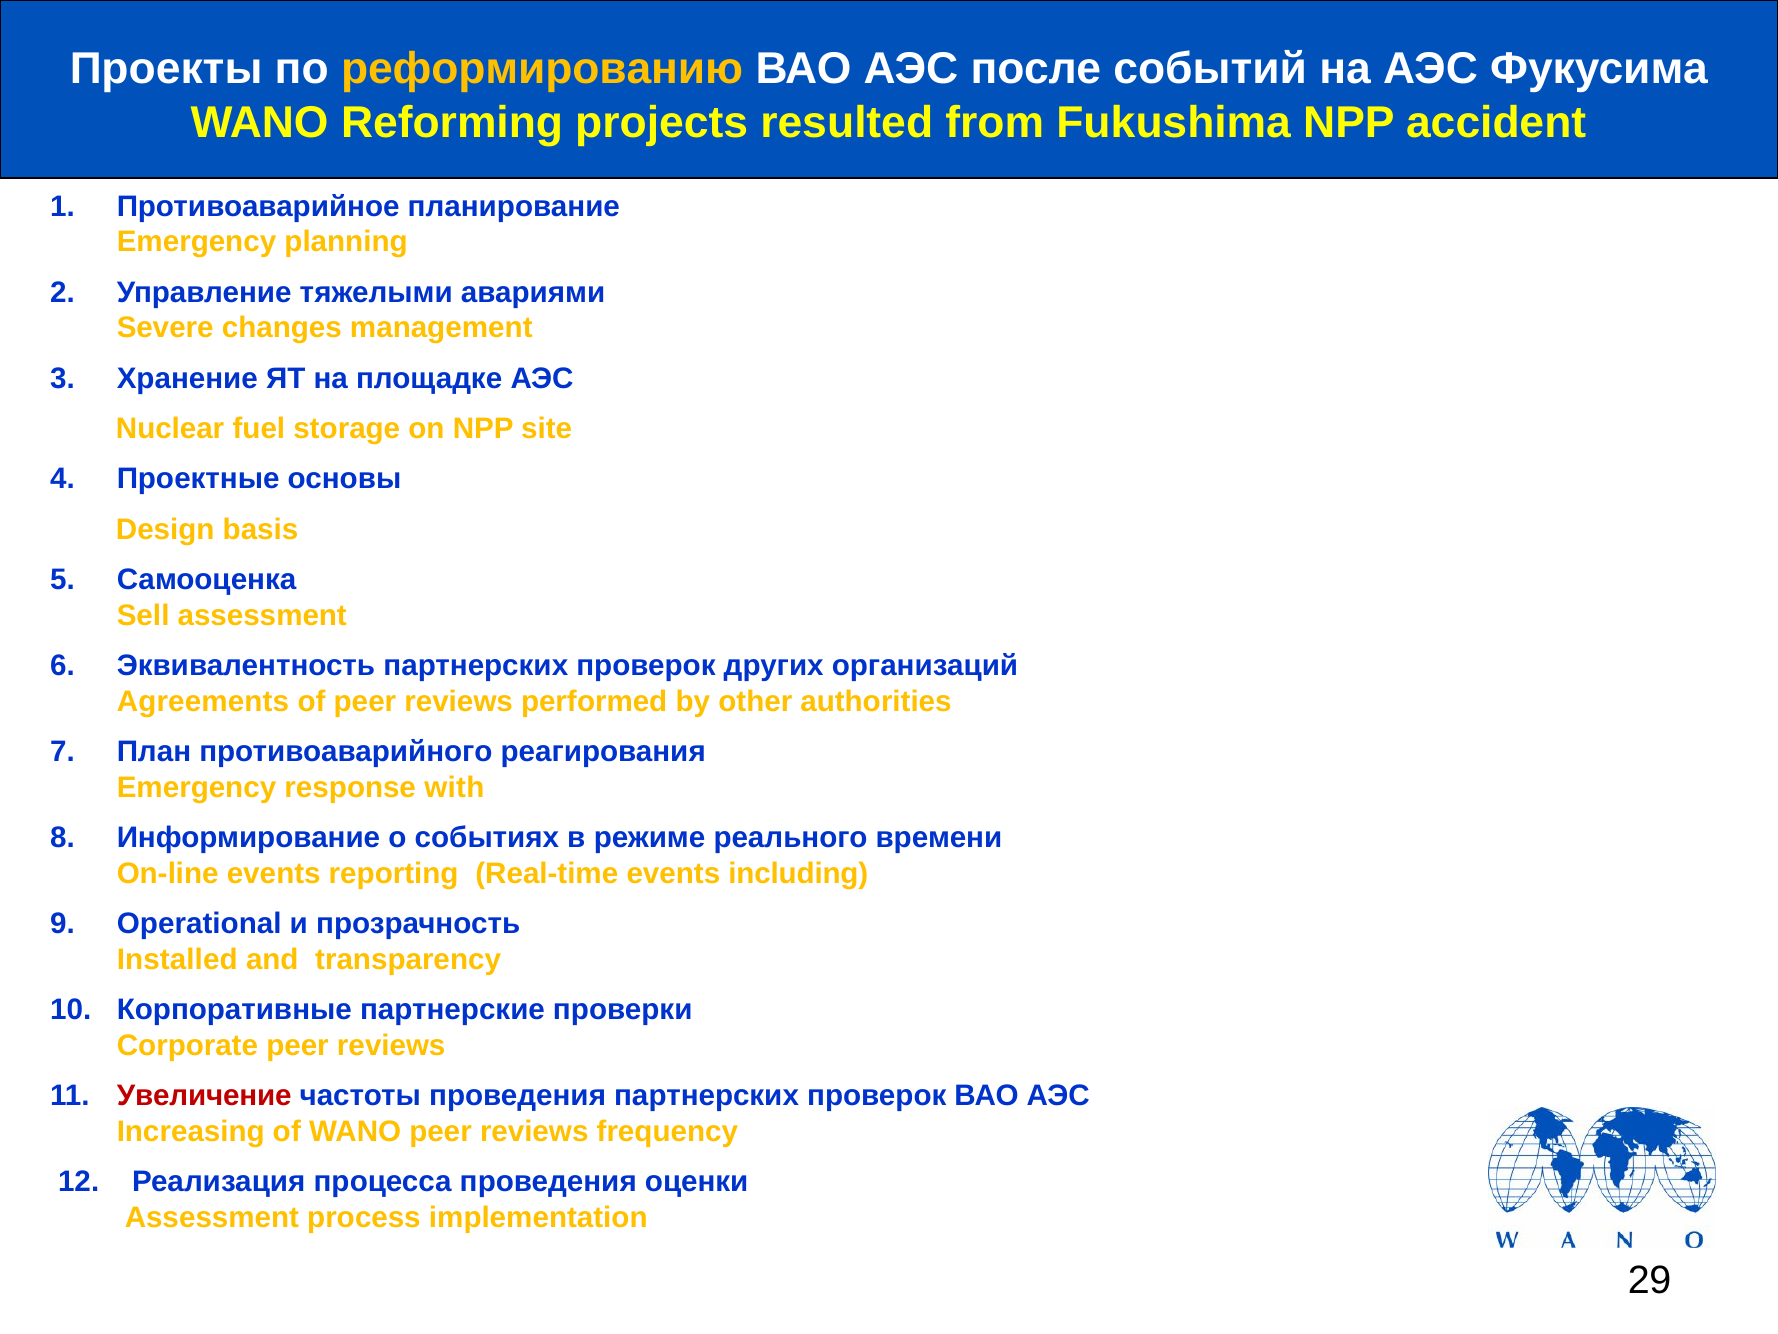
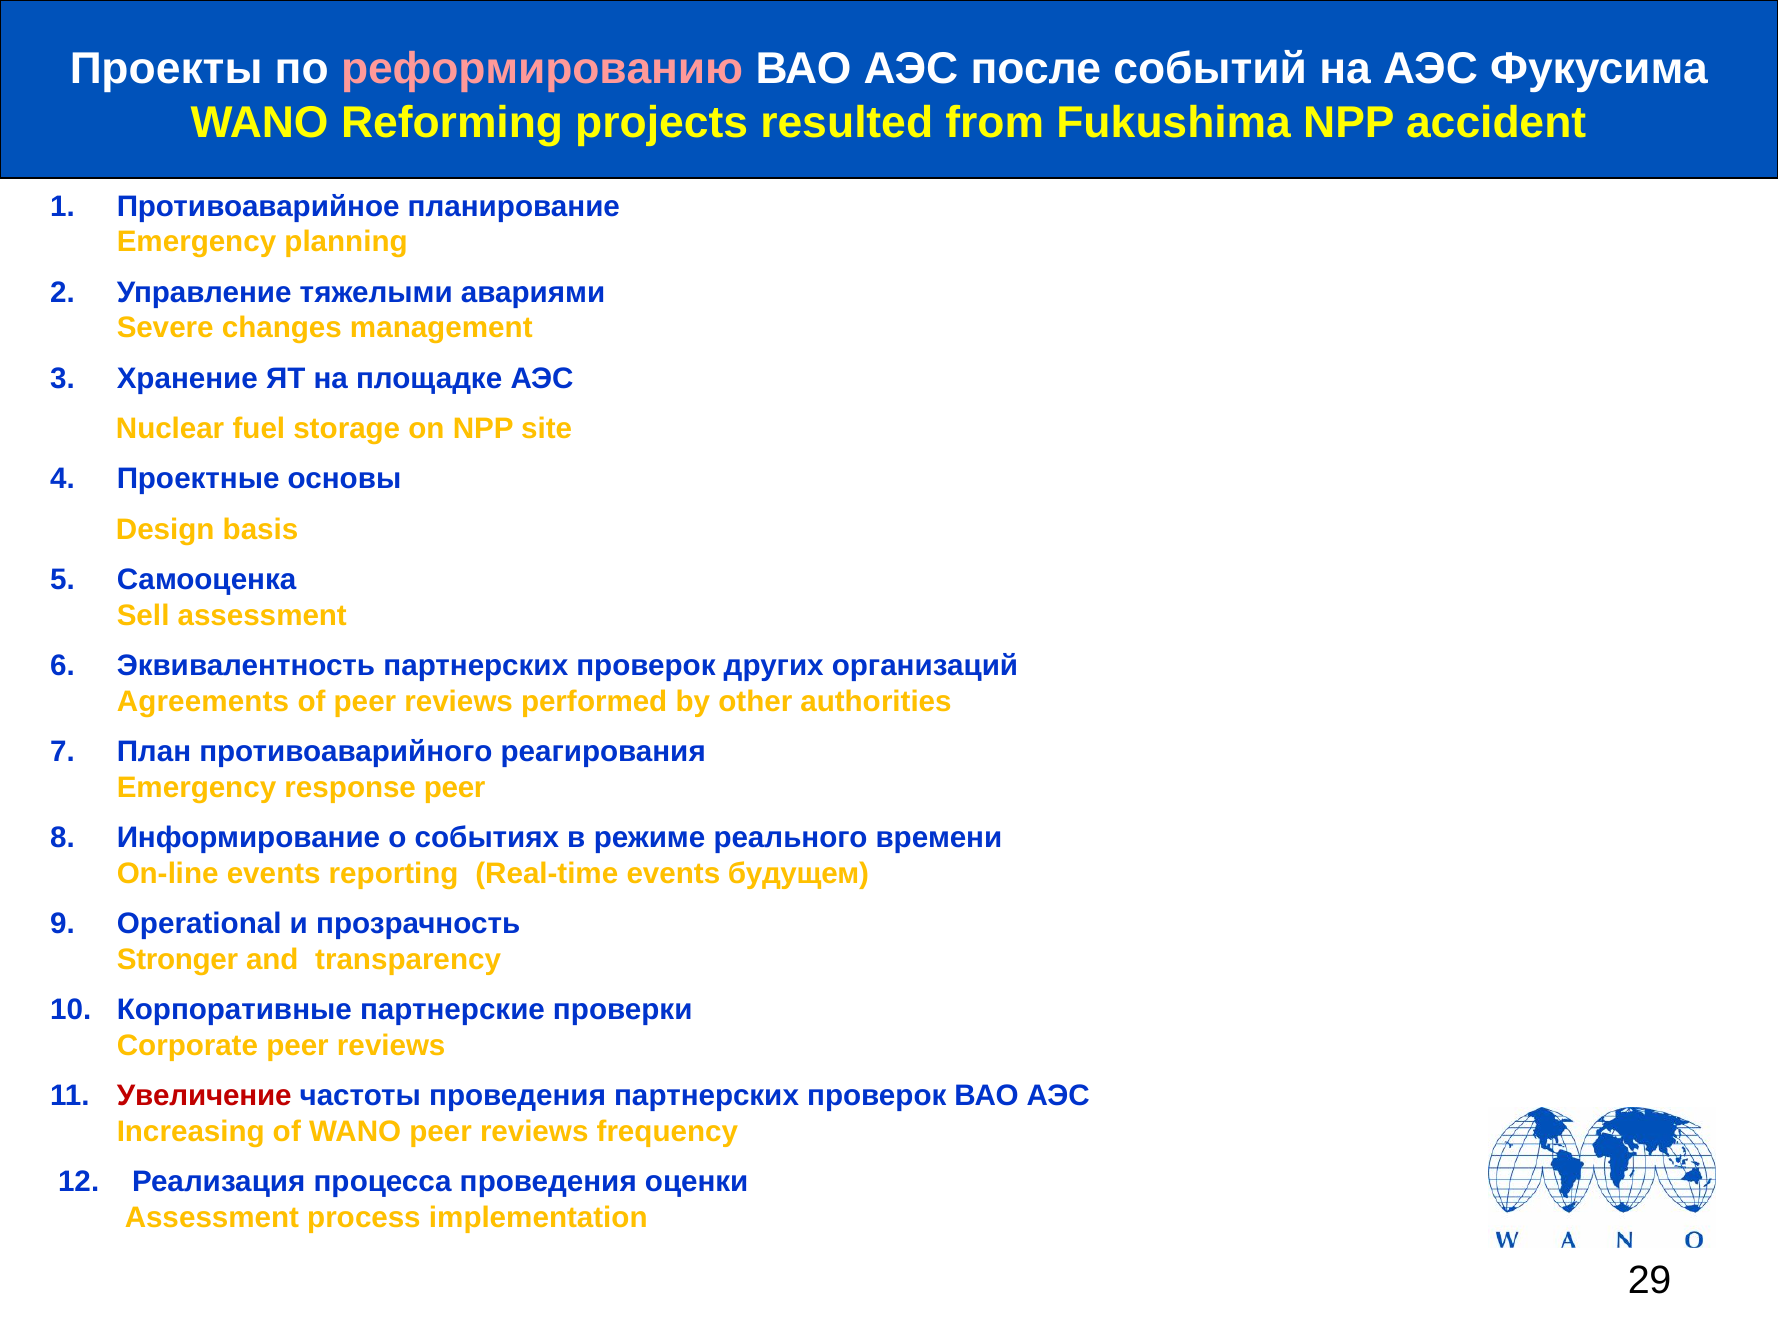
реформированию colour: yellow -> pink (542, 69)
response with: with -> peer (455, 787)
including: including -> будущем (798, 873)
Installed: Installed -> Stronger (177, 959)
